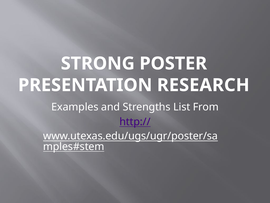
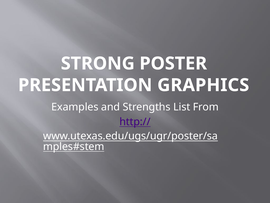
RESEARCH: RESEARCH -> GRAPHICS (203, 85)
